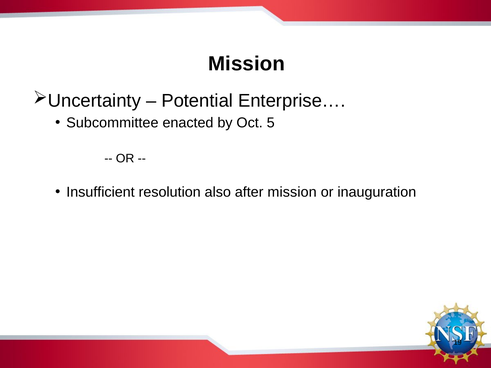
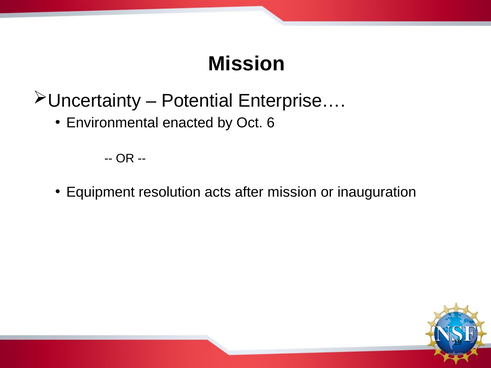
Subcommittee: Subcommittee -> Environmental (112, 123)
5: 5 -> 6 (271, 123)
Insufficient: Insufficient -> Equipment (100, 192)
also: also -> acts (218, 192)
